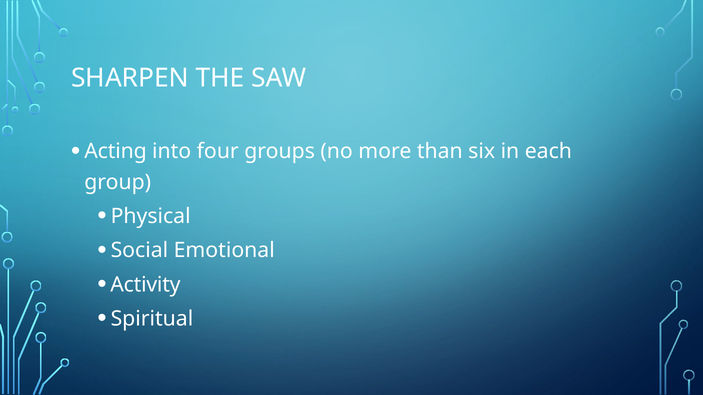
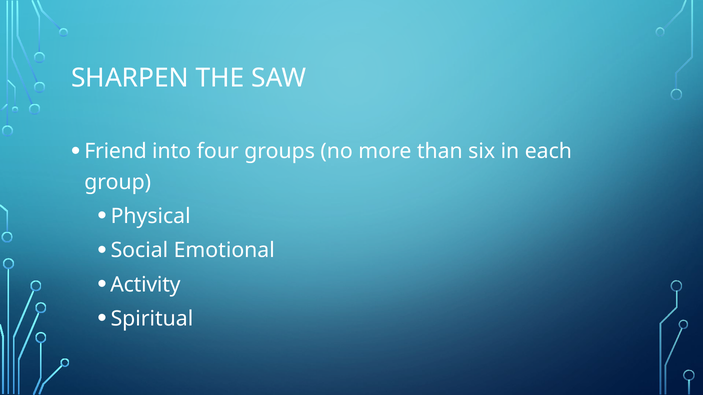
Acting: Acting -> Friend (116, 152)
